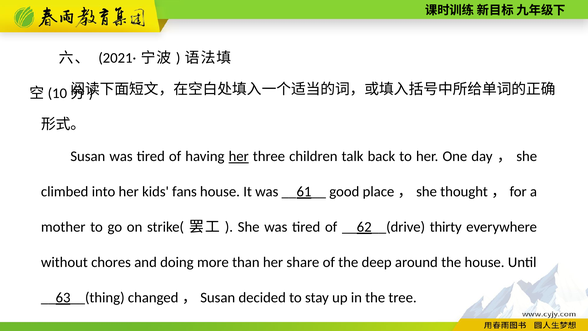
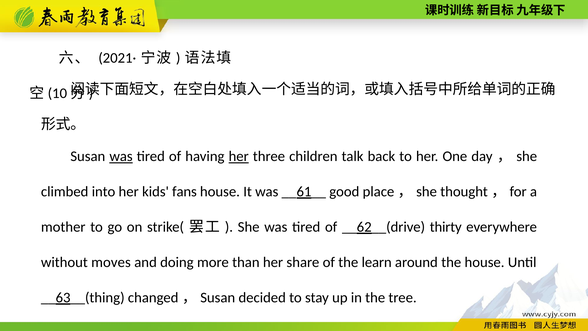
was underline: none -> present (121, 156)
chores: chores -> moves (111, 262)
deep: deep -> learn (377, 262)
